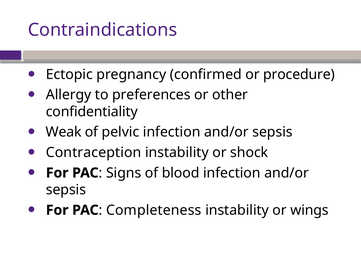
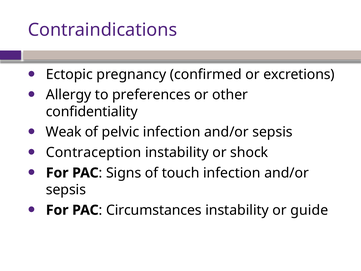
procedure: procedure -> excretions (299, 74)
blood: blood -> touch (181, 173)
Completeness: Completeness -> Circumstances (154, 210)
wings: wings -> guide (309, 210)
